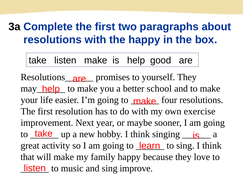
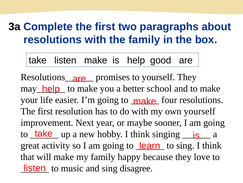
the happy: happy -> family (144, 40)
own exercise: exercise -> yourself (200, 111)
improve: improve -> disagree (136, 168)
